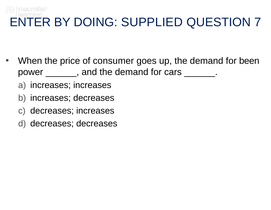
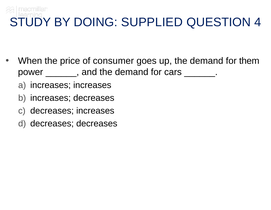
ENTER: ENTER -> STUDY (30, 22)
7: 7 -> 4 (258, 22)
been: been -> them (249, 61)
